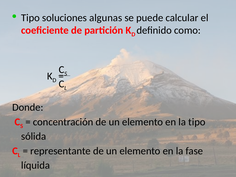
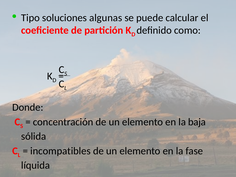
la tipo: tipo -> baja (197, 122)
representante: representante -> incompatibles (60, 151)
